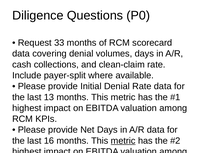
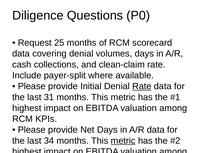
33: 33 -> 25 (59, 43)
Rate underline: none -> present (142, 86)
13: 13 -> 31 (49, 97)
16: 16 -> 34 (49, 141)
